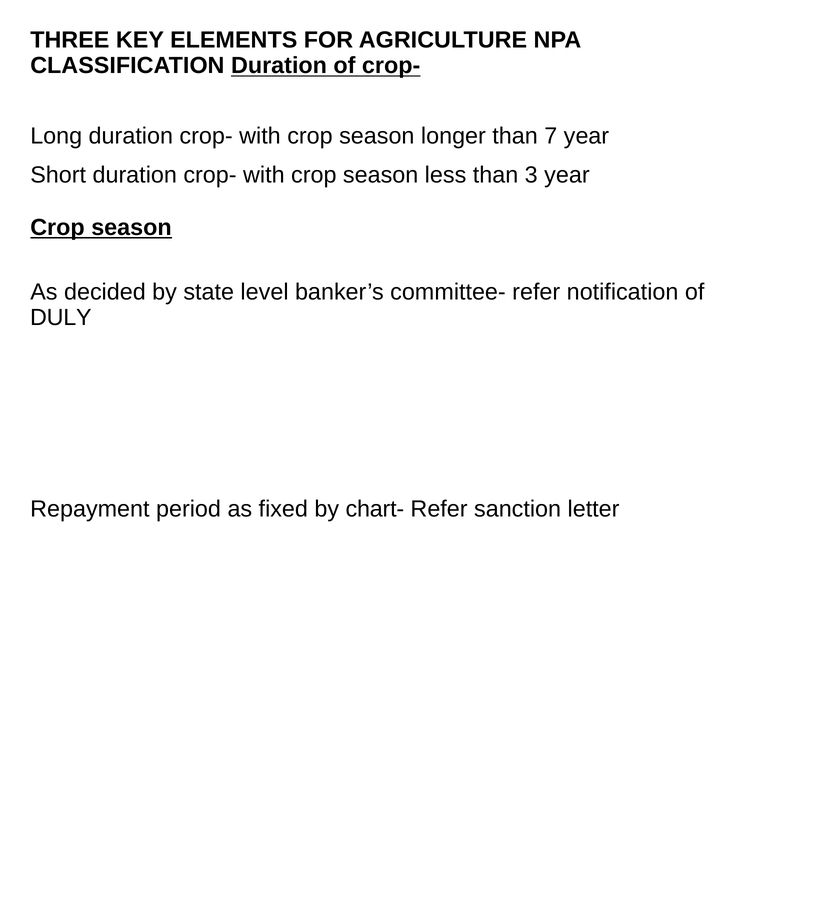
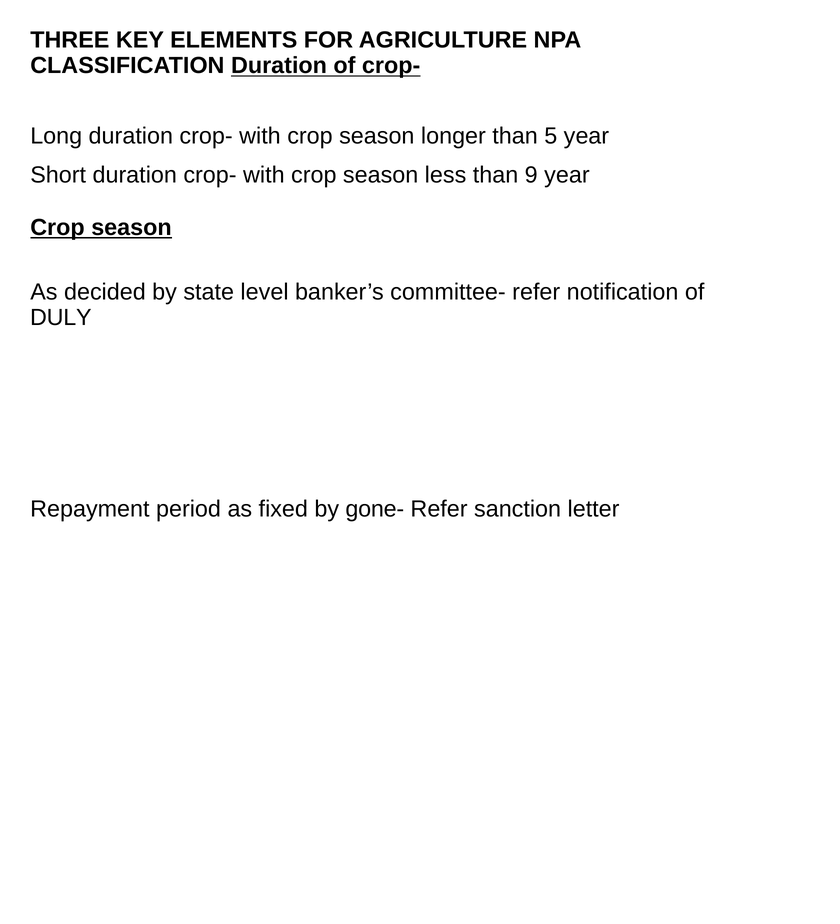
7: 7 -> 5 (551, 136)
3: 3 -> 9 (531, 175)
chart-: chart- -> gone- (375, 509)
